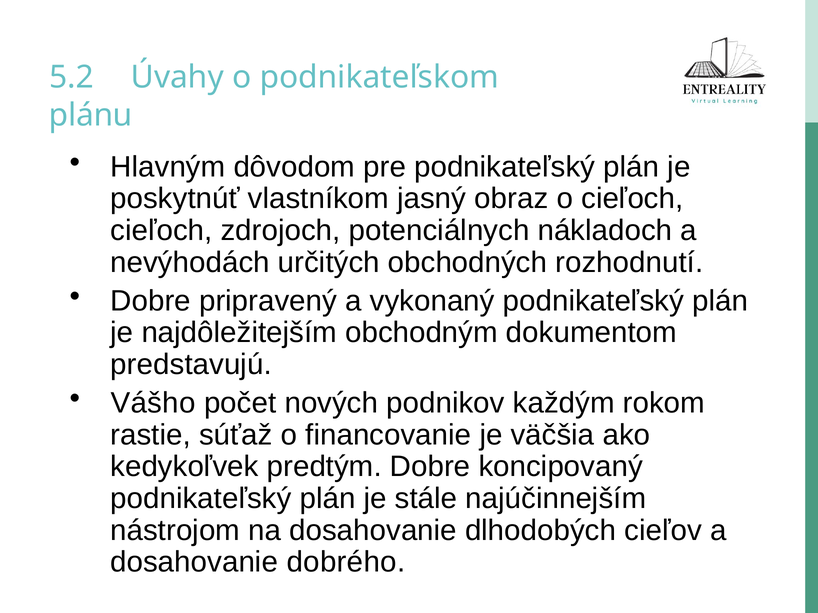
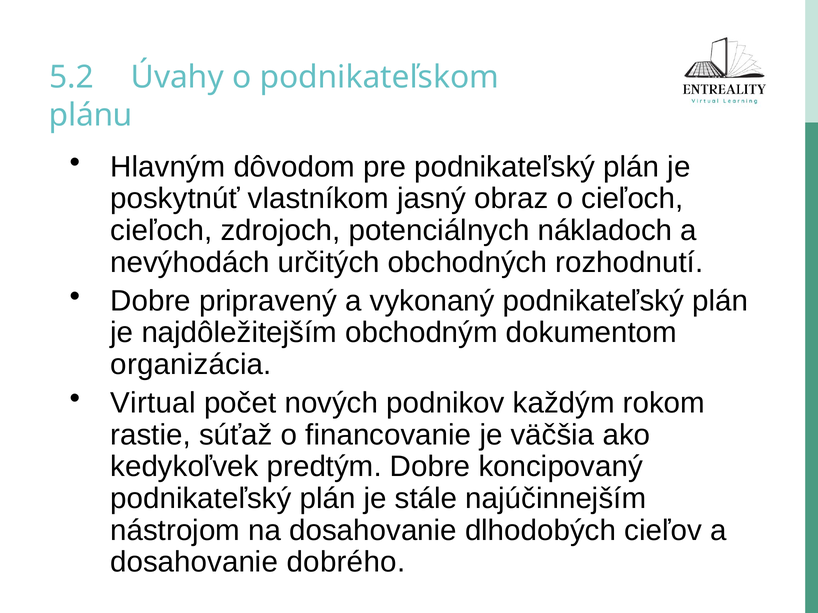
predstavujú: predstavujú -> organizácia (191, 365)
Vášho: Vášho -> Virtual (153, 403)
